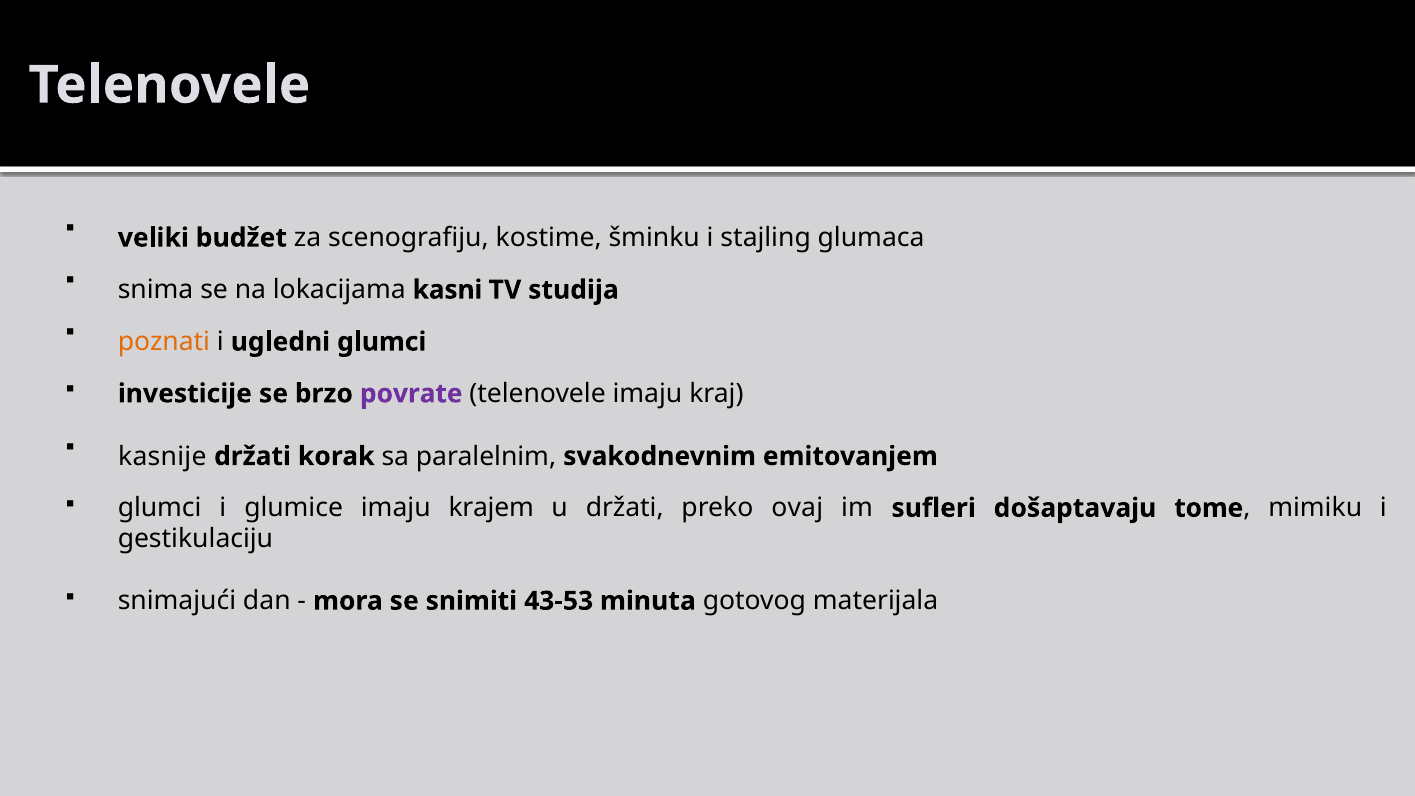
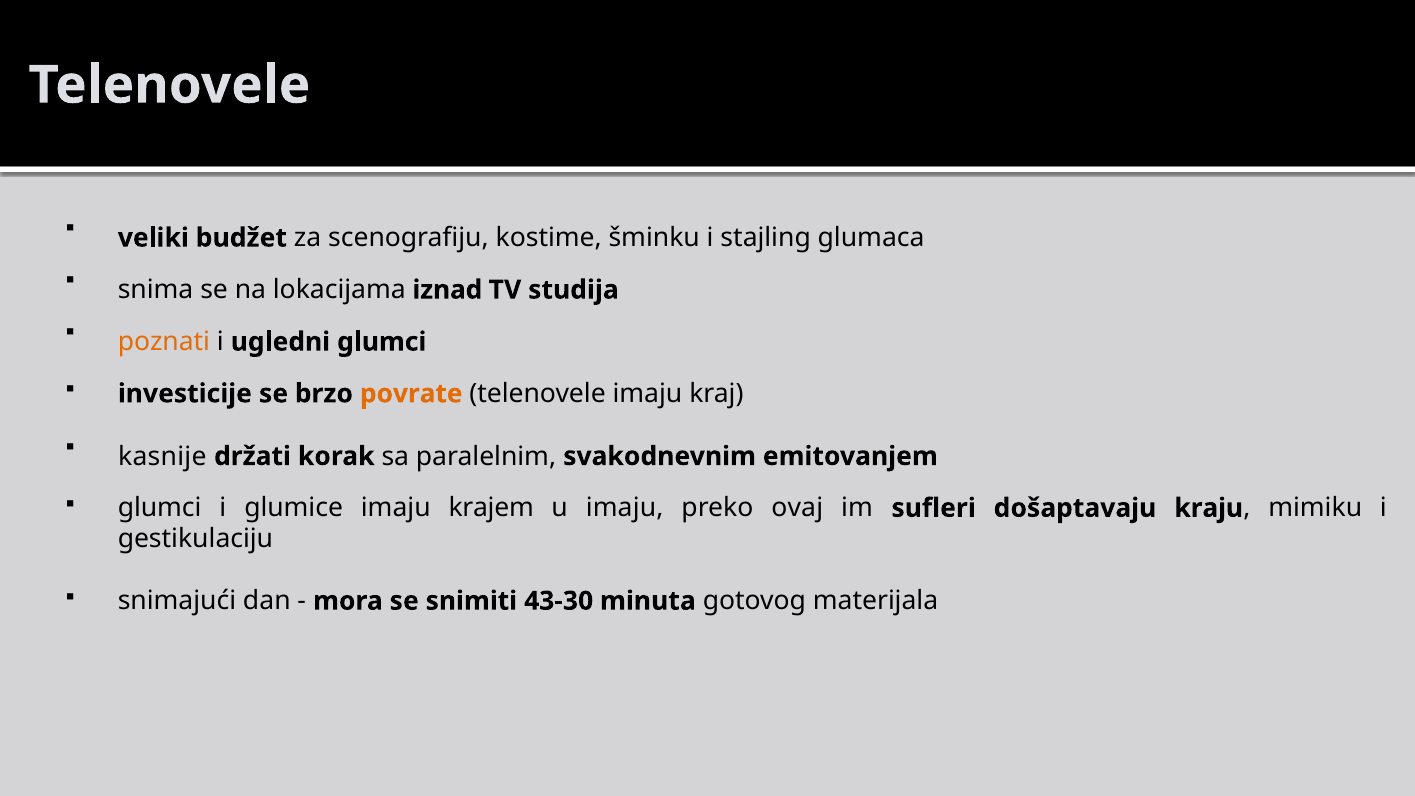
kasni: kasni -> iznad (447, 290)
povrate colour: purple -> orange (411, 394)
u držati: držati -> imaju (625, 508)
tome: tome -> kraju (1209, 508)
43-53: 43-53 -> 43-30 (559, 601)
